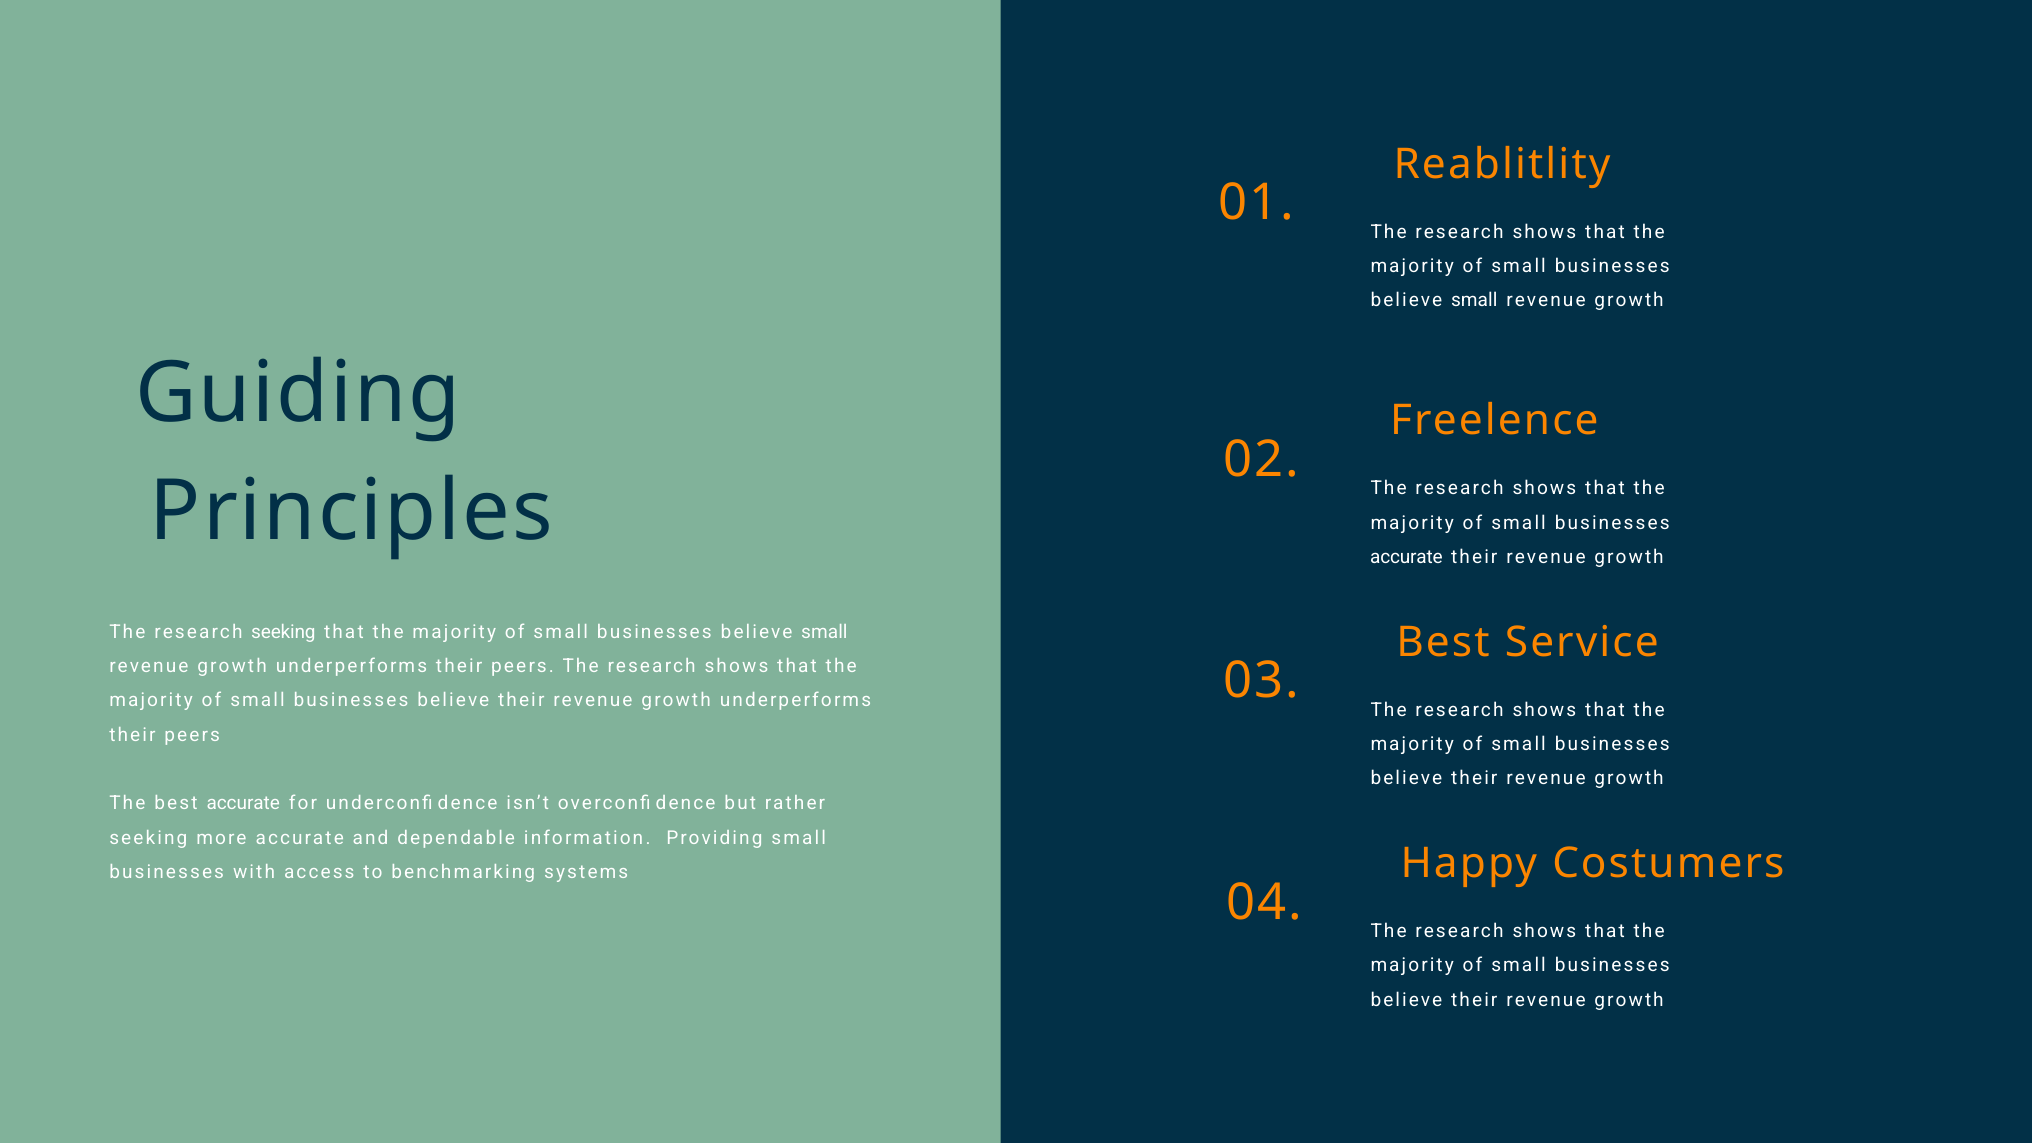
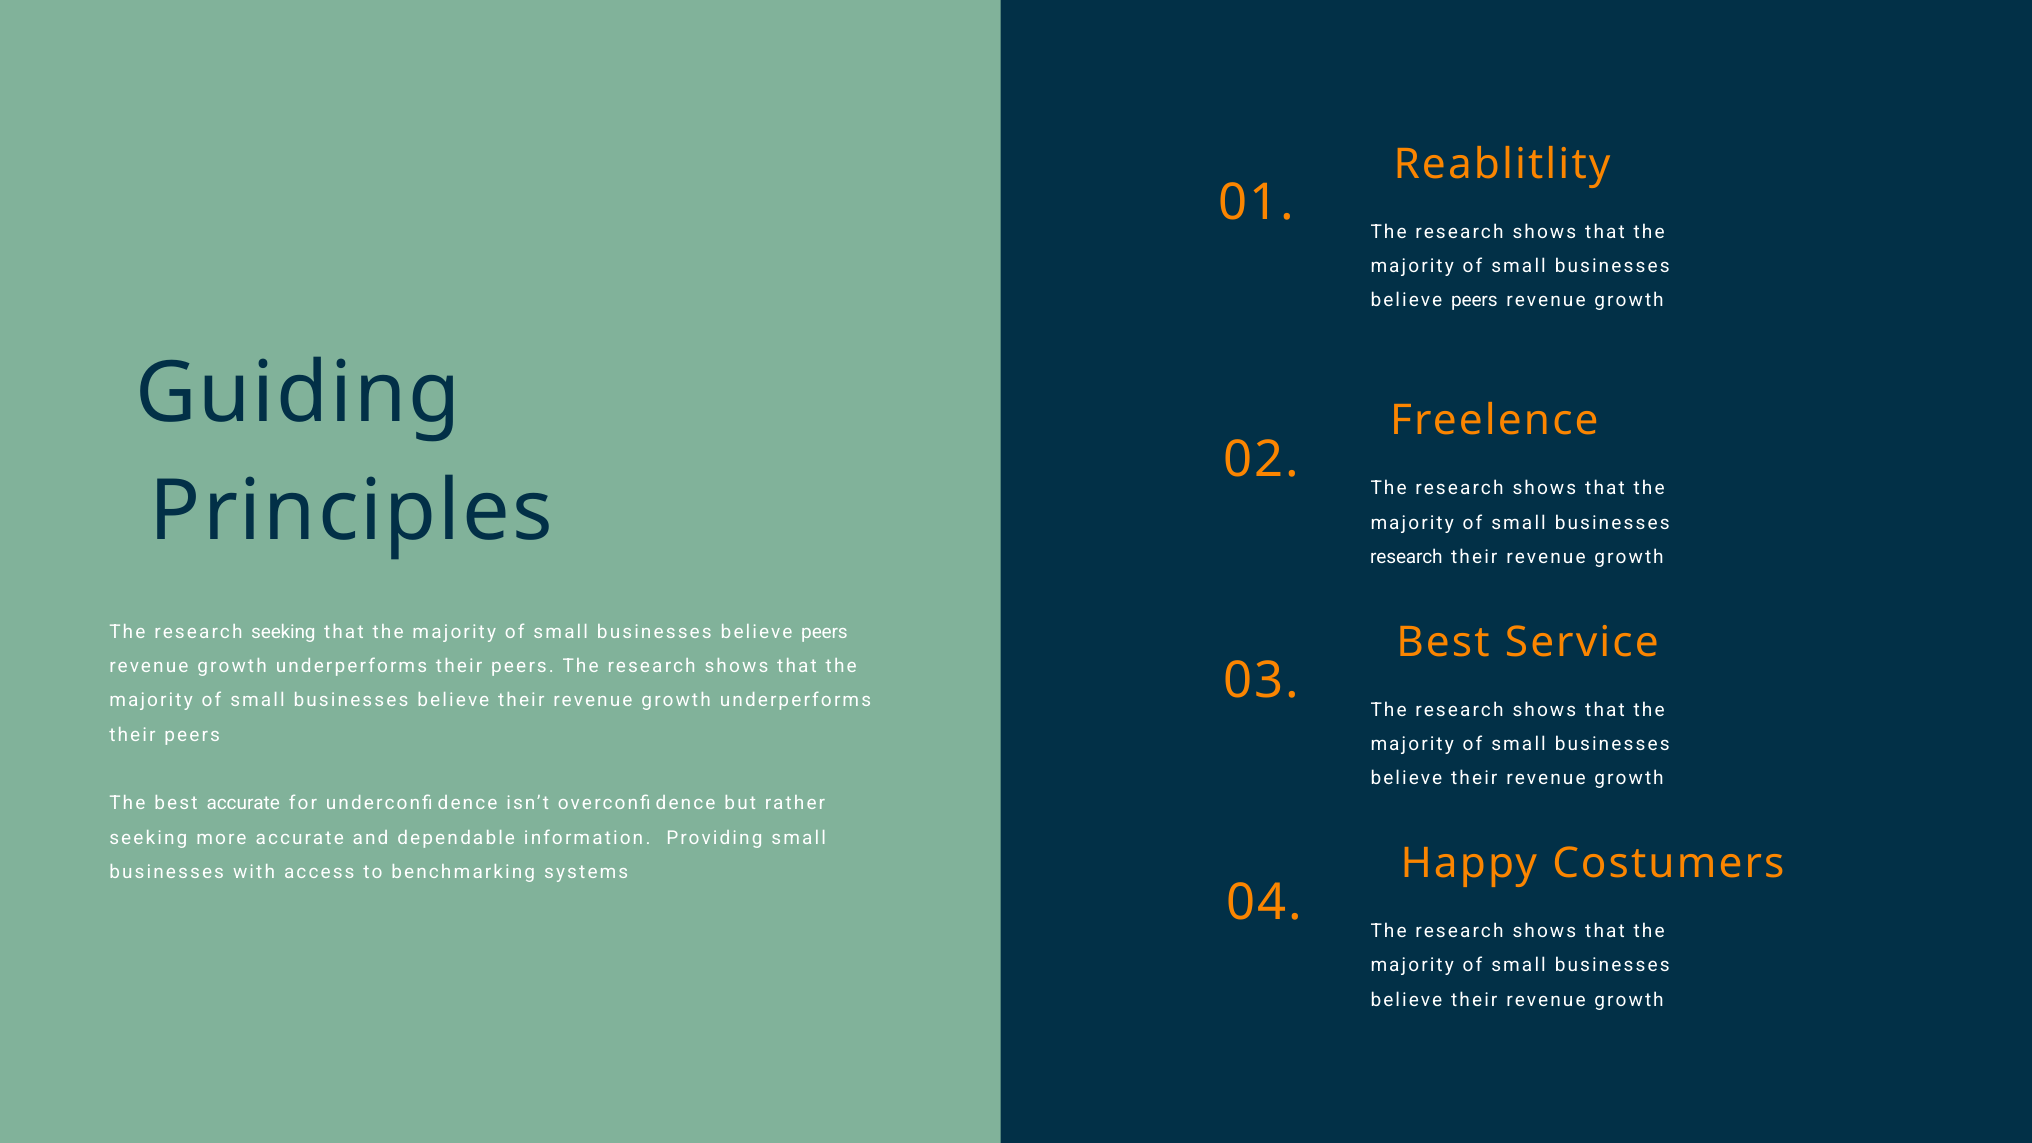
small: small -> peers (1474, 301)
accurate: accurate -> research (1406, 557)
small: small -> peers (825, 632)
